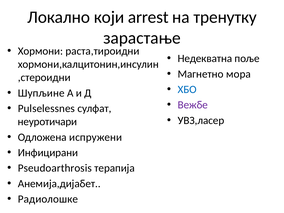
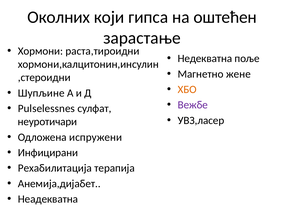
Локално: Локално -> Околних (59, 17)
arrest: arrest -> гипса (148, 17)
тренутку: тренутку -> оштећен (225, 17)
мора: мора -> жене (238, 74)
ХБО colour: blue -> orange (187, 89)
Pseudoarthrosis: Pseudoarthrosis -> Рехабилитација (55, 168)
Радиолошке: Радиолошке -> Неадекватна (48, 199)
